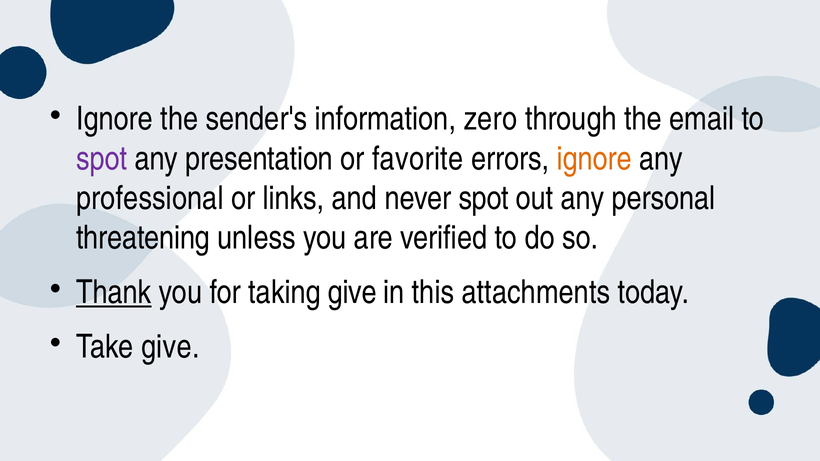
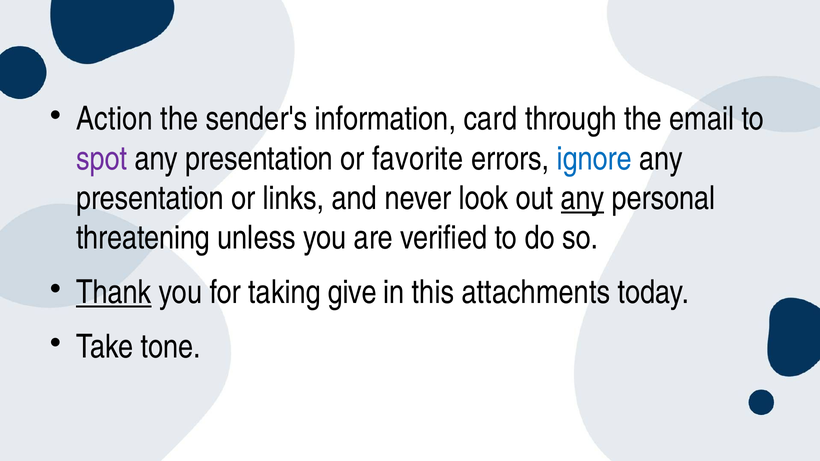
Ignore: Ignore -> Action (114, 119)
zero: zero -> card (490, 119)
ignore colour: orange -> blue (594, 159)
professional: professional -> presentation (150, 198)
never spot: spot -> look (484, 198)
any underline: none -> present (582, 198)
Take give: give -> tone (171, 347)
